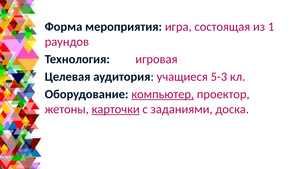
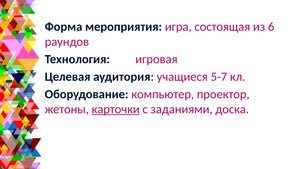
1: 1 -> 6 (271, 27)
5-3: 5-3 -> 5-7 (219, 77)
компьютер underline: present -> none (163, 94)
